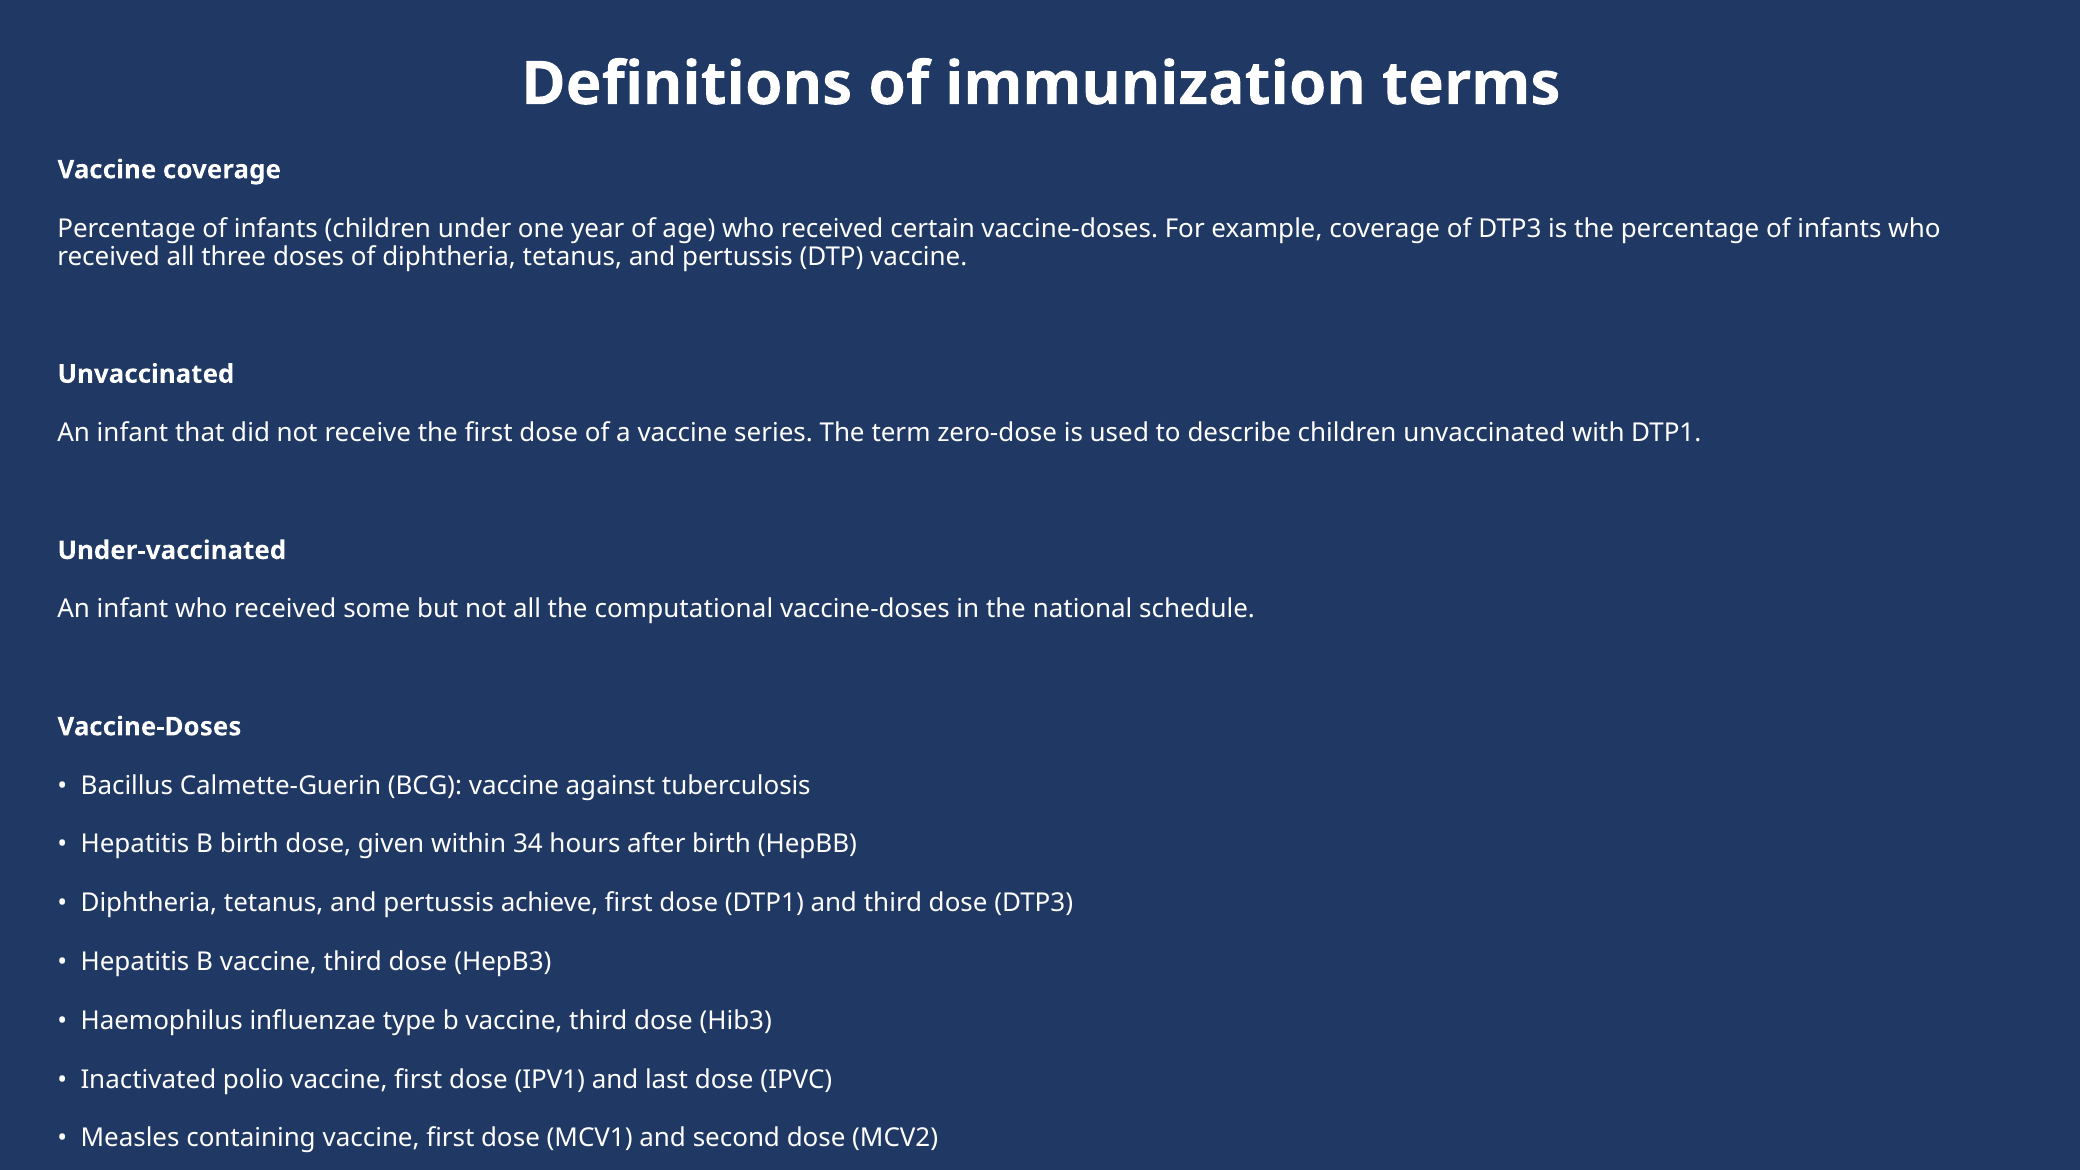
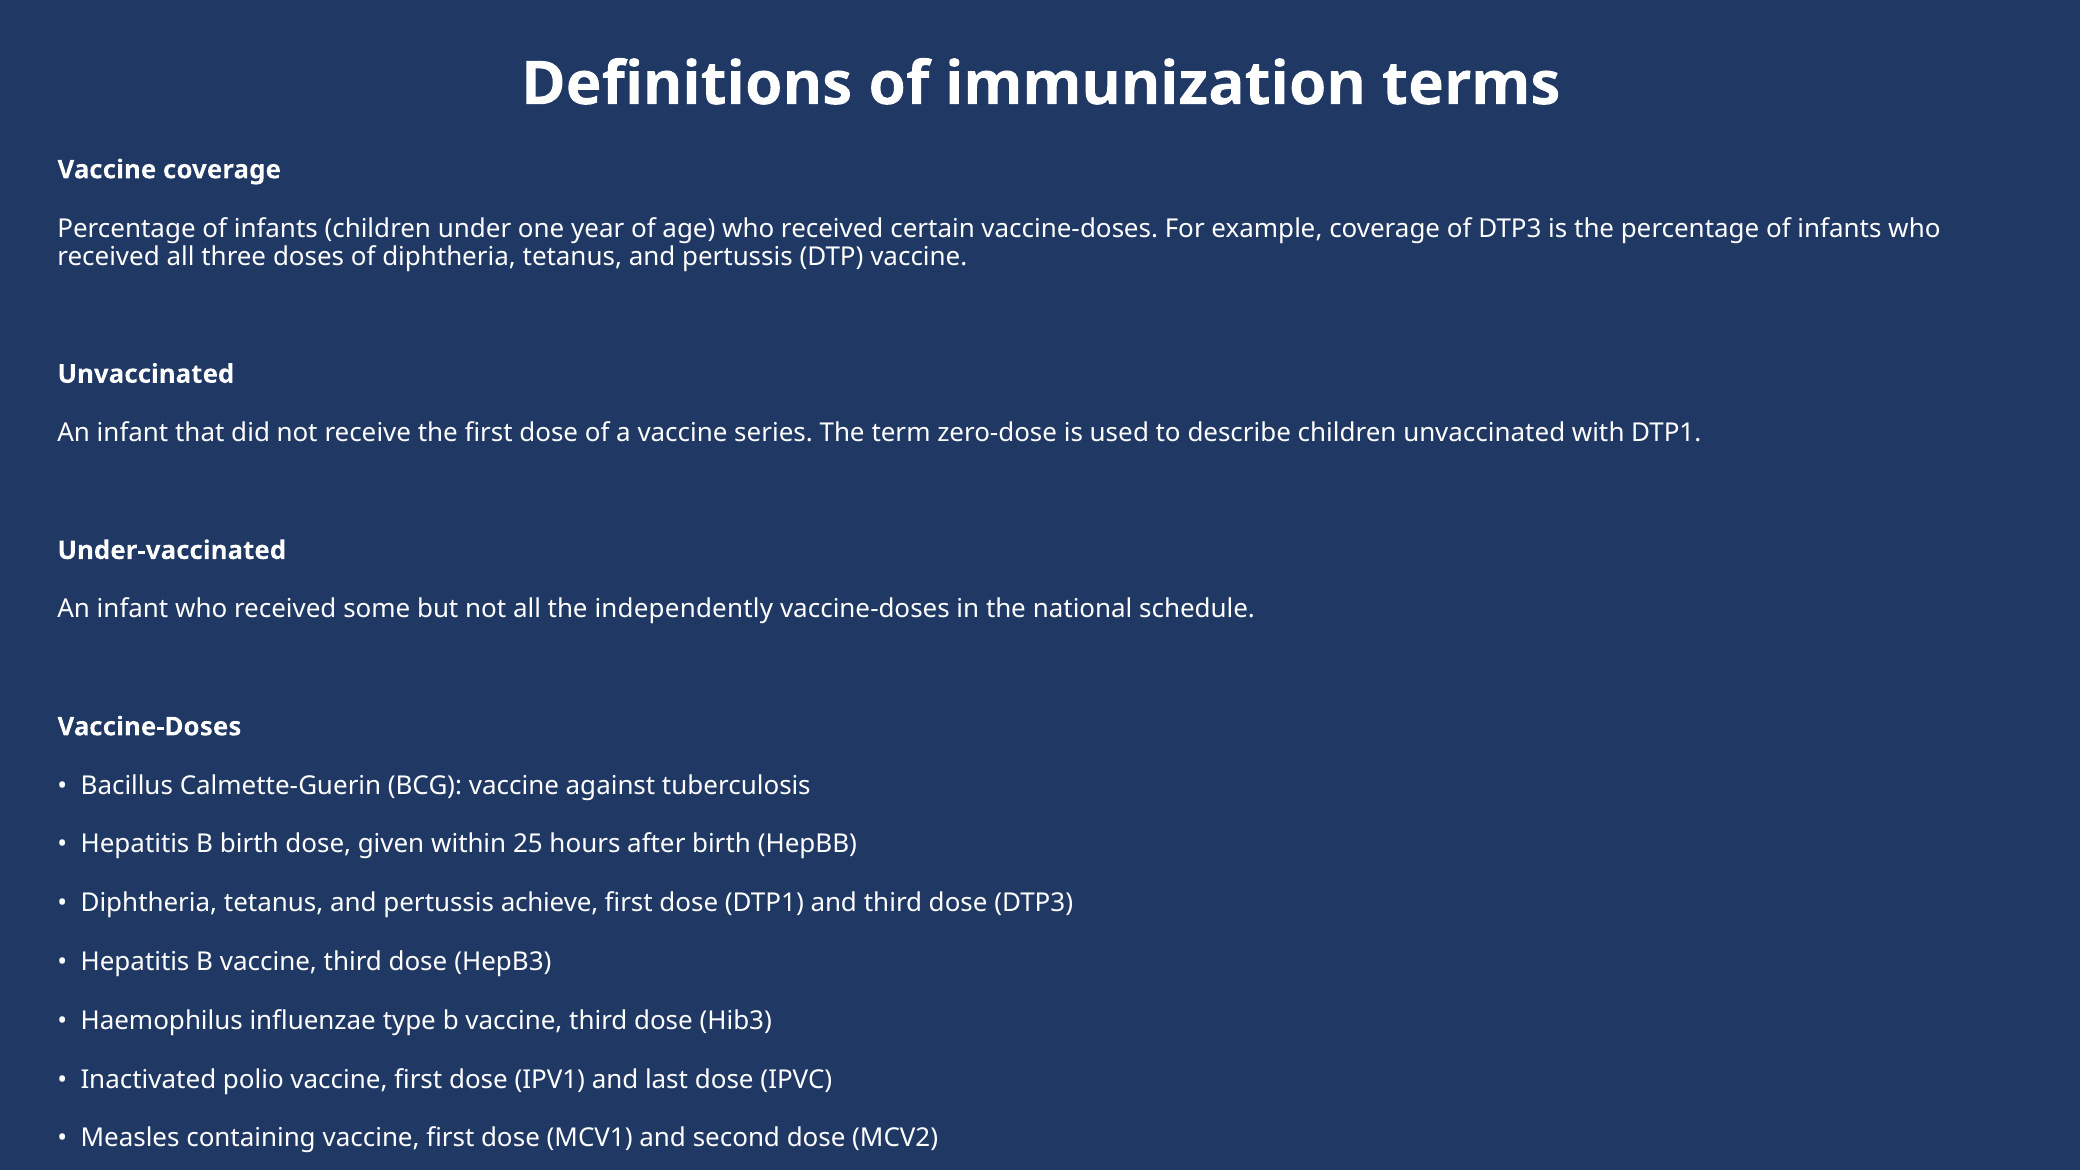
computational: computational -> independently (684, 609)
34: 34 -> 25 (528, 844)
